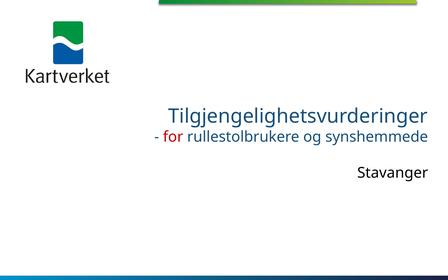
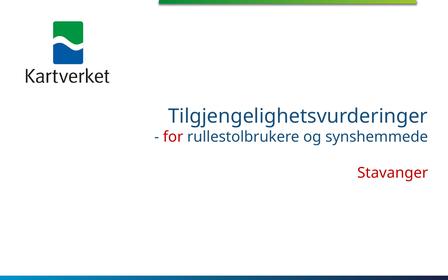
Stavanger colour: black -> red (393, 173)
